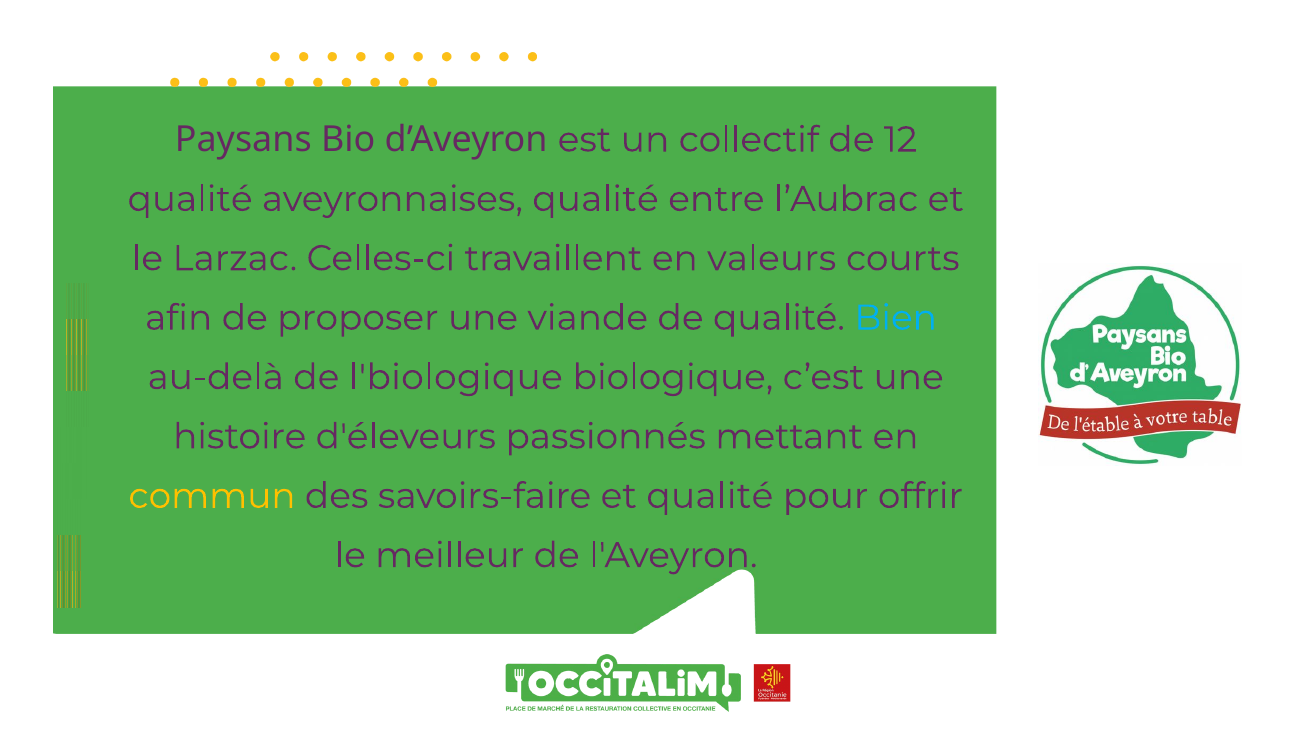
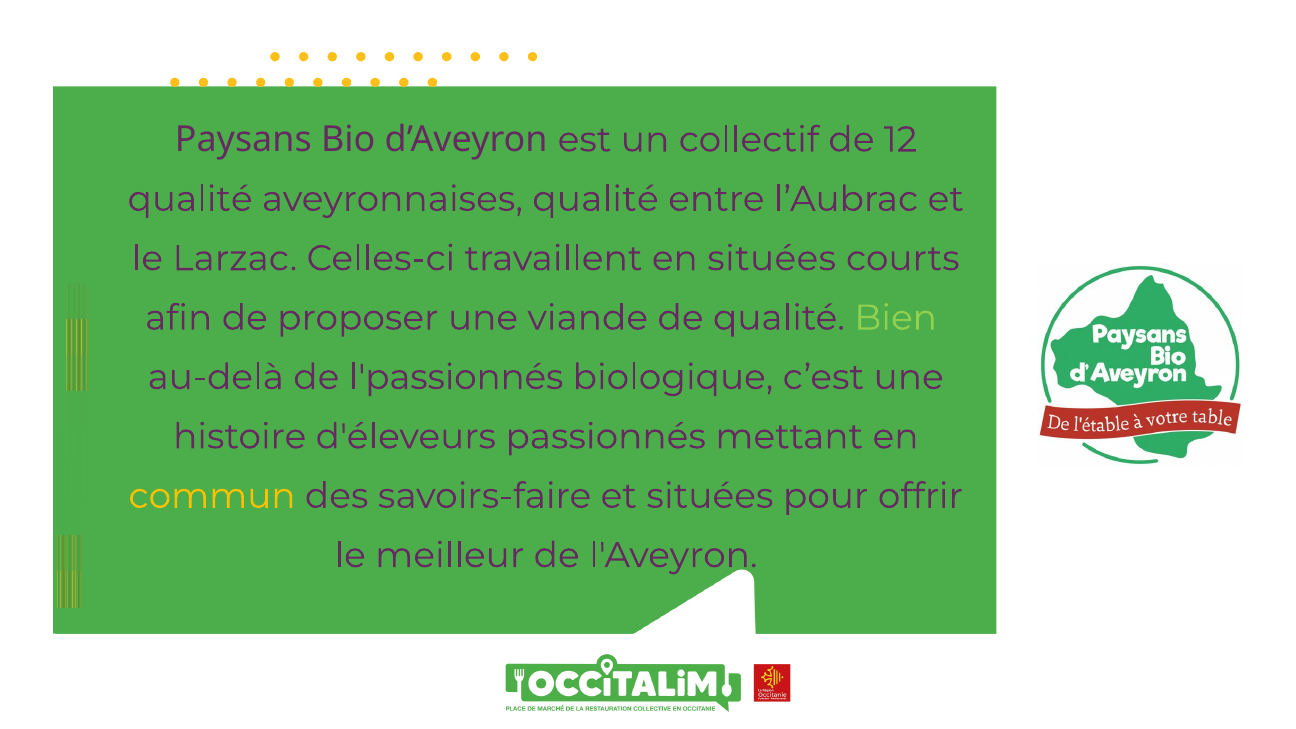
en valeurs: valeurs -> situées (772, 258)
Bien colour: light blue -> light green (896, 318)
l'biologique: l'biologique -> l'passionnés (456, 377)
et qualité: qualité -> situées (710, 496)
